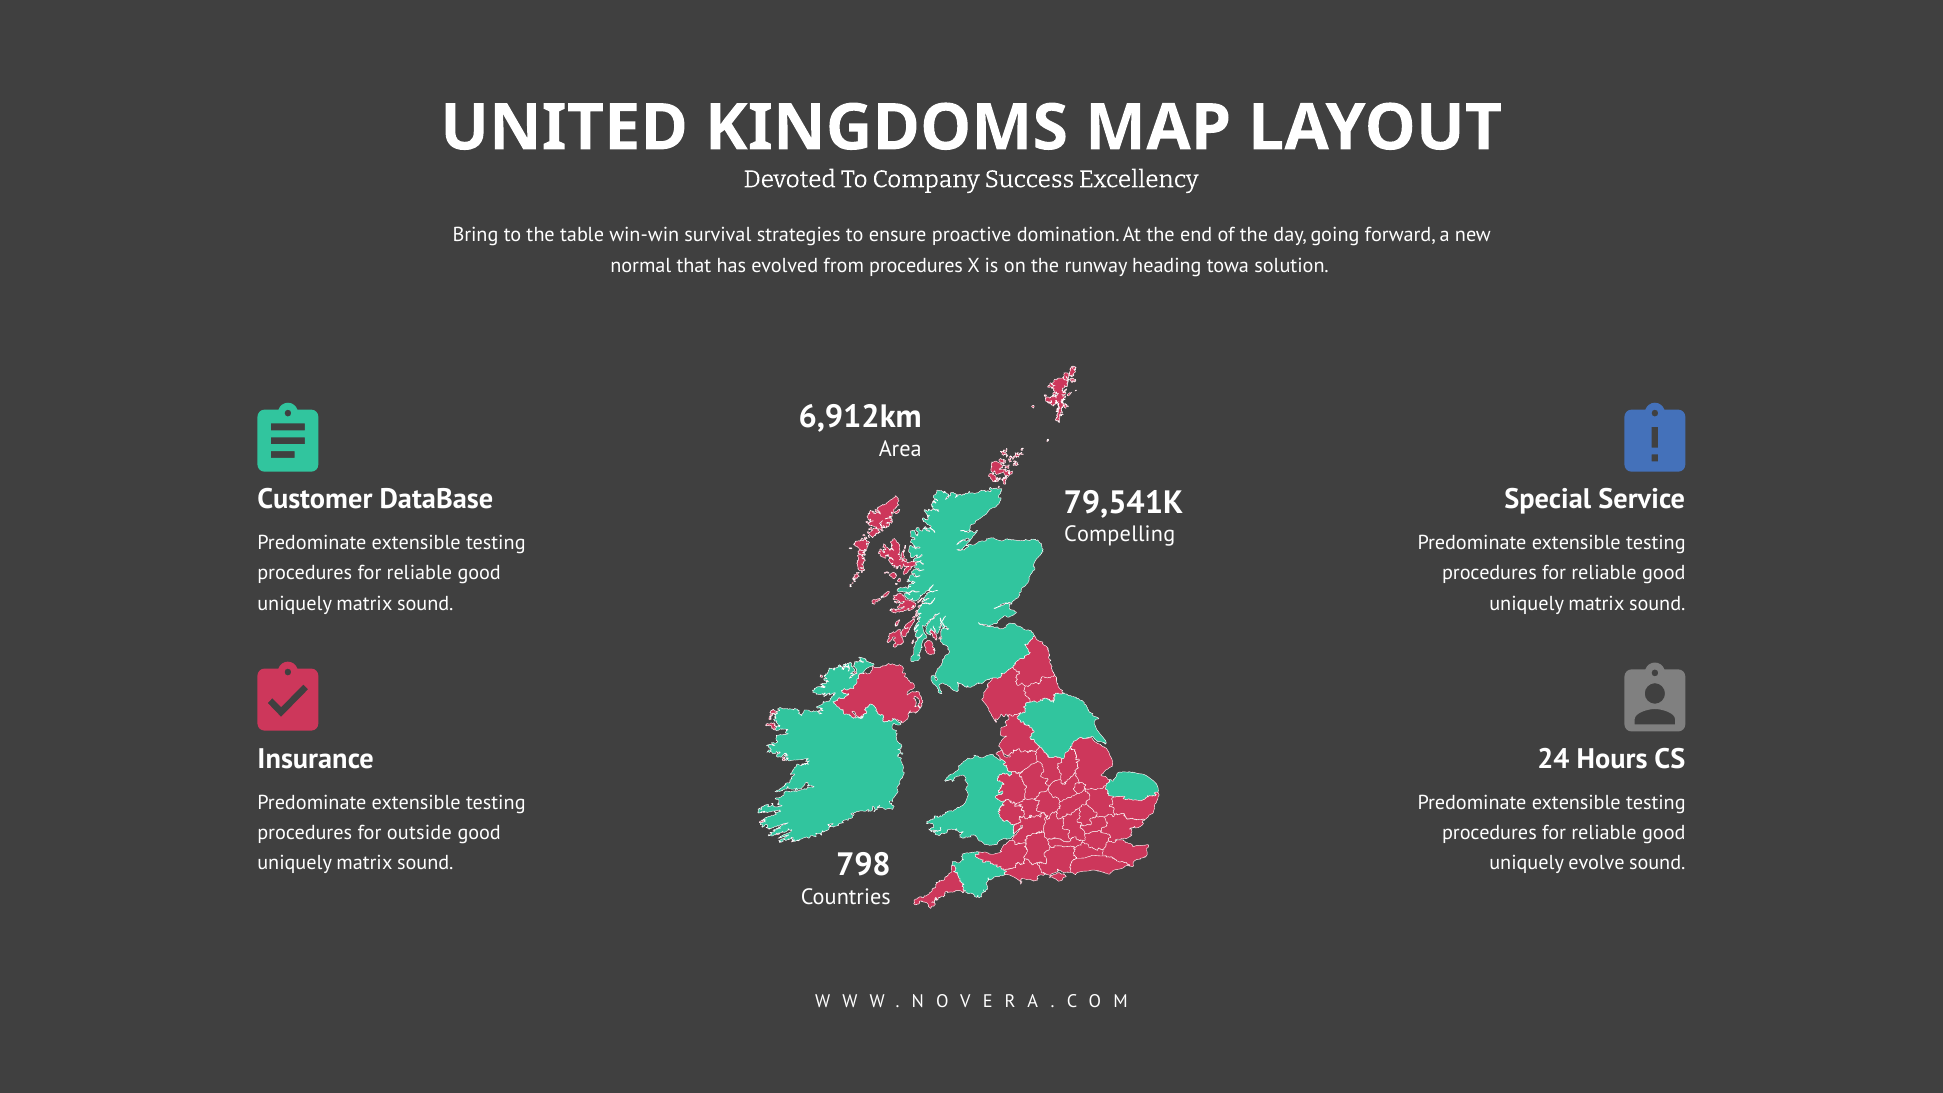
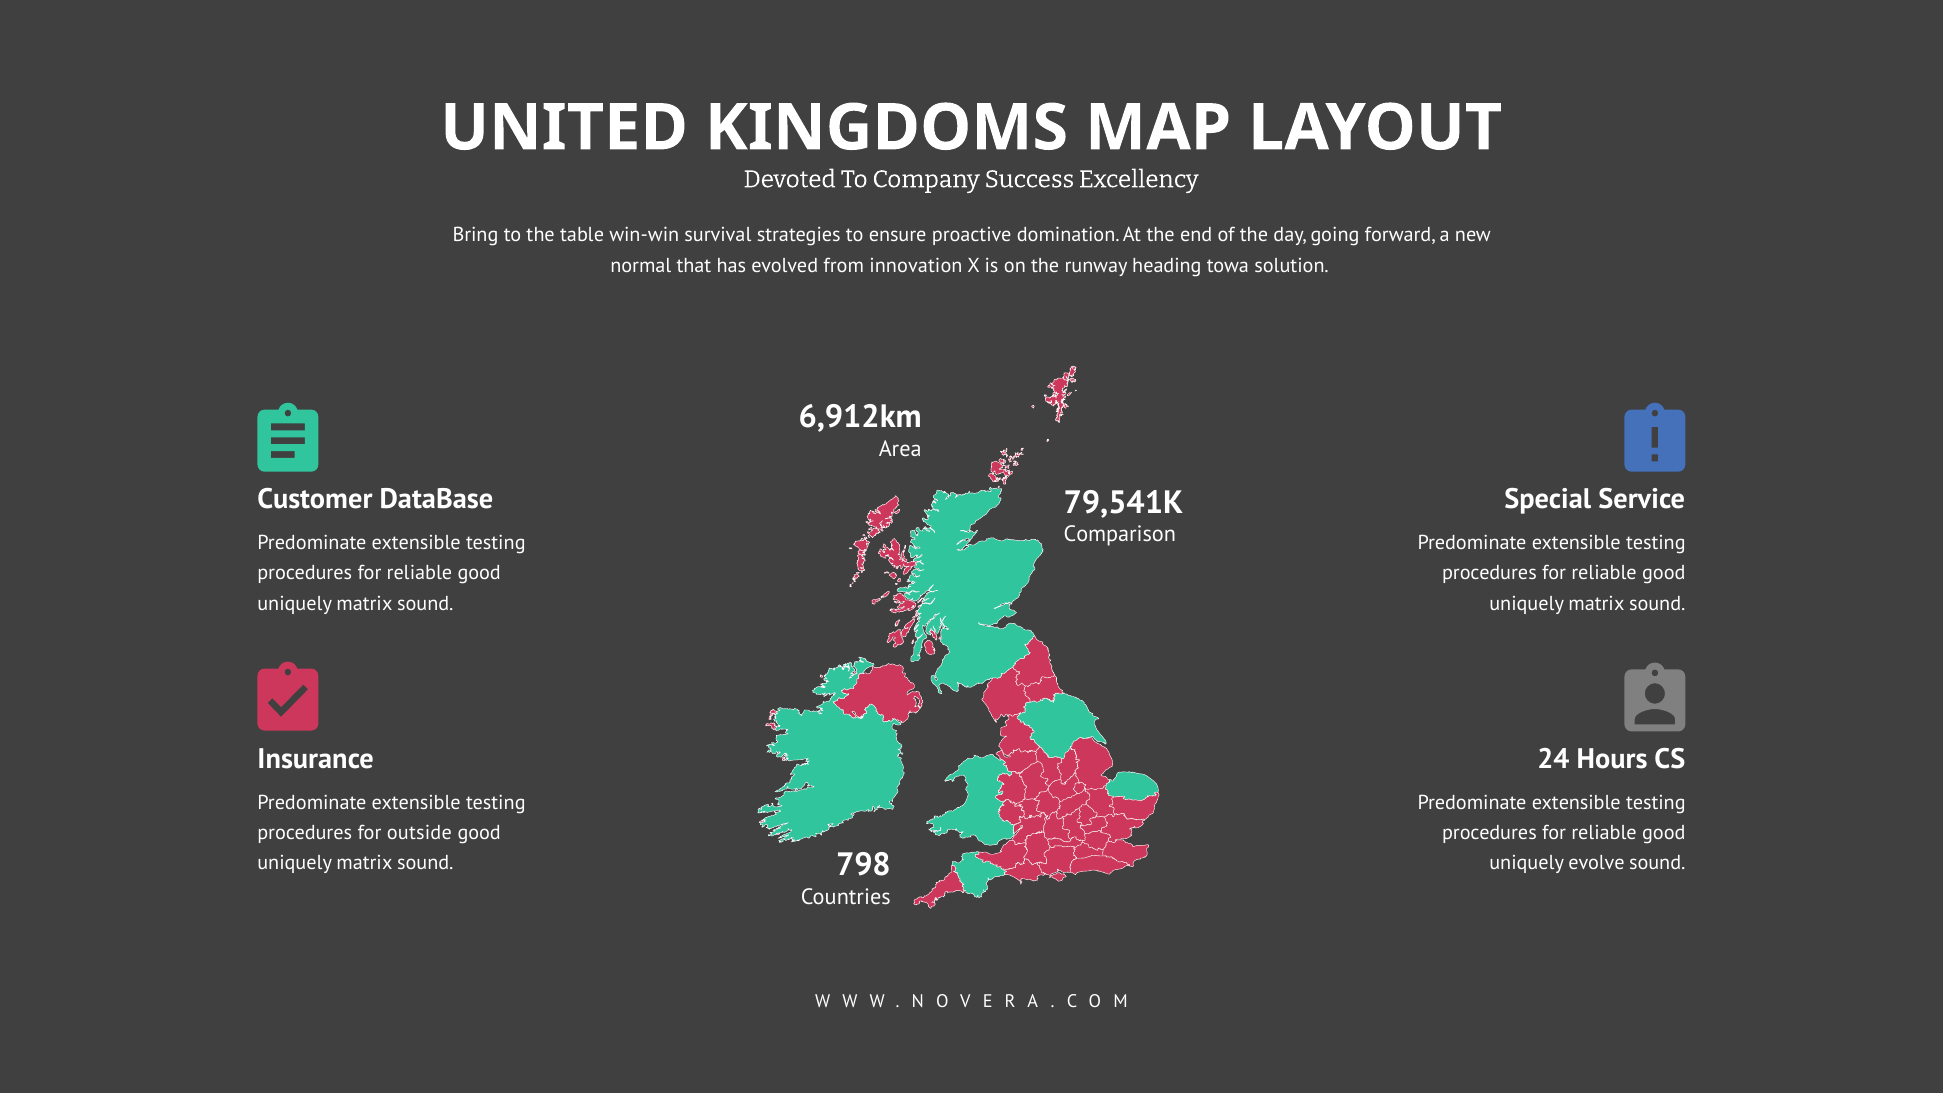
from procedures: procedures -> innovation (916, 265)
Compelling: Compelling -> Comparison (1120, 534)
